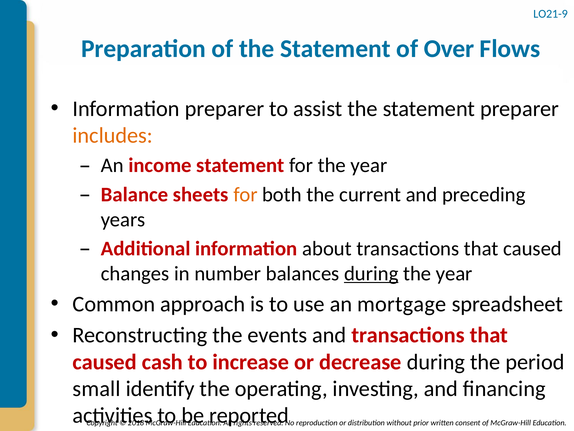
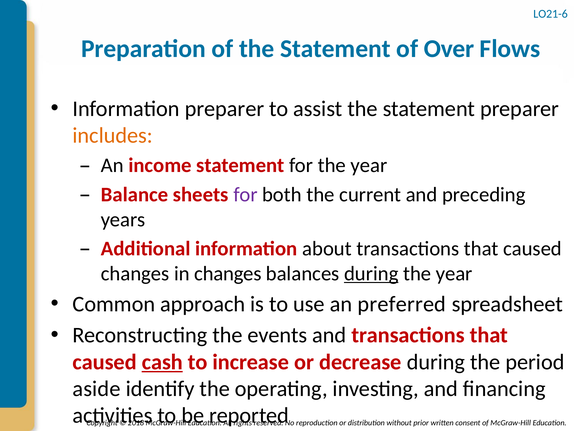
LO21-9: LO21-9 -> LO21-6 (551, 14)
for colour: orange -> purple (245, 194)
in number: number -> changes (228, 273)
mortgage: mortgage -> preferred (402, 304)
cash underline: none -> present (162, 362)
small: small -> aside (97, 388)
